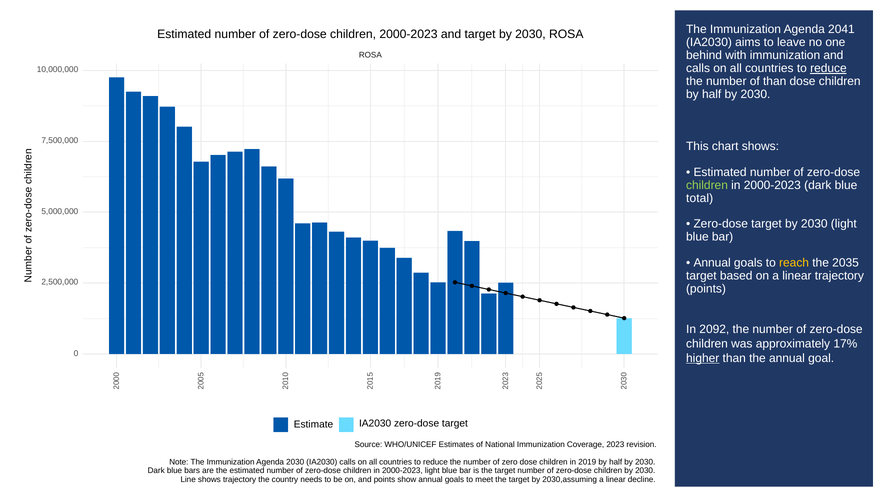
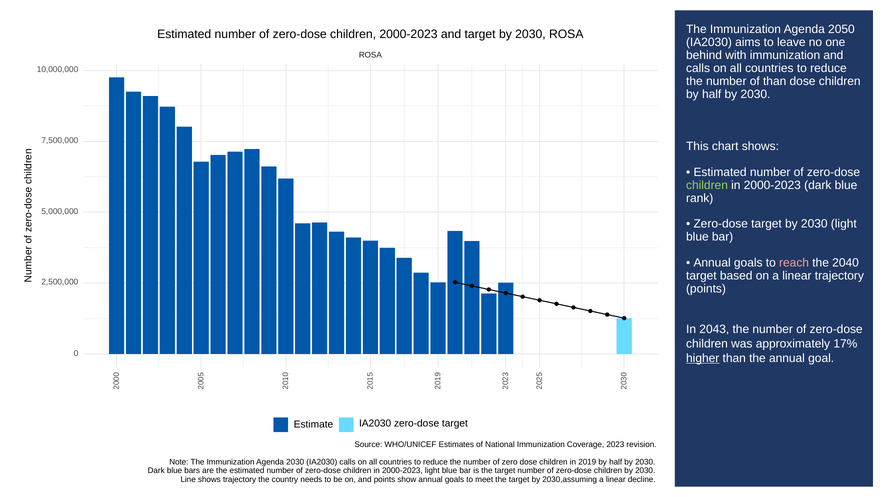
2041: 2041 -> 2050 (841, 30)
reduce underline: present -> none (828, 68)
total: total -> rank (700, 198)
reach colour: yellow -> pink (794, 263)
2035: 2035 -> 2040 (846, 263)
2092: 2092 -> 2043 (714, 330)
